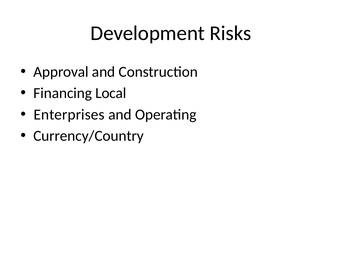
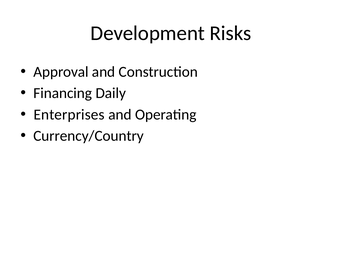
Local: Local -> Daily (111, 93)
